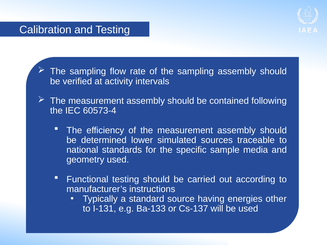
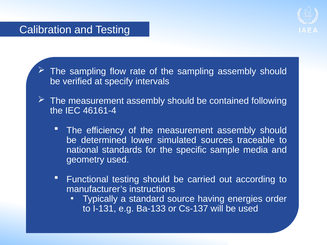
activity: activity -> specify (119, 81)
60573-4: 60573-4 -> 46161-4 (100, 111)
other: other -> order (276, 199)
